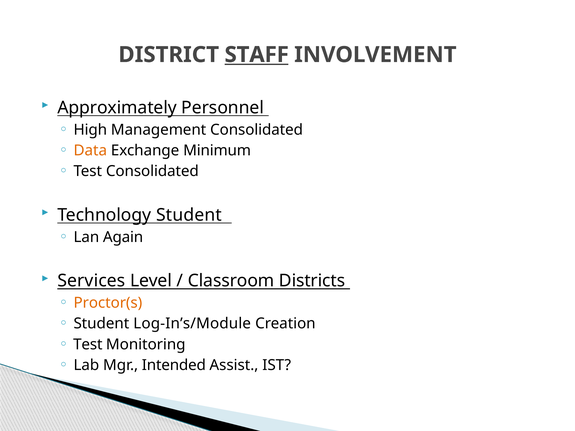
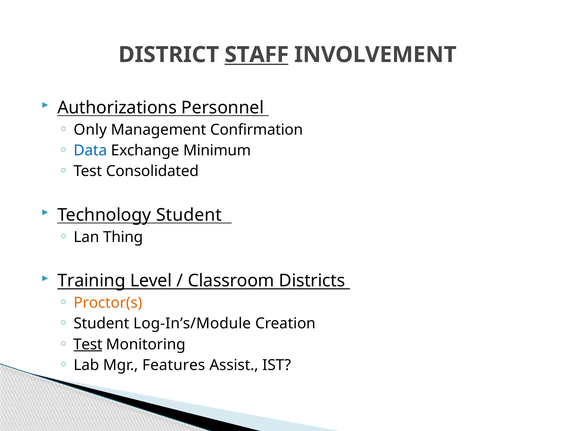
Approximately: Approximately -> Authorizations (117, 108)
High: High -> Only (90, 130)
Management Consolidated: Consolidated -> Confirmation (257, 130)
Data colour: orange -> blue (90, 151)
Again: Again -> Thing (123, 237)
Services: Services -> Training (92, 281)
Test underline: none -> present (88, 345)
Intended: Intended -> Features (174, 365)
